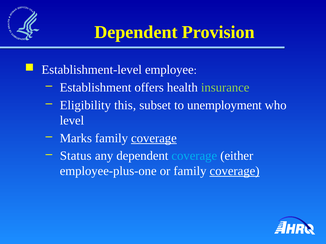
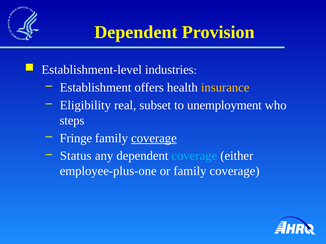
employee: employee -> industries (169, 70)
insurance colour: light green -> yellow (225, 88)
this: this -> real (125, 105)
level: level -> steps (72, 121)
Marks: Marks -> Fringe (76, 138)
coverage underline: present -> none (235, 171)
